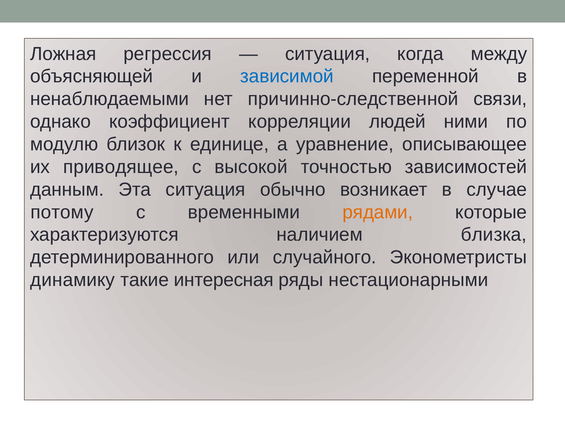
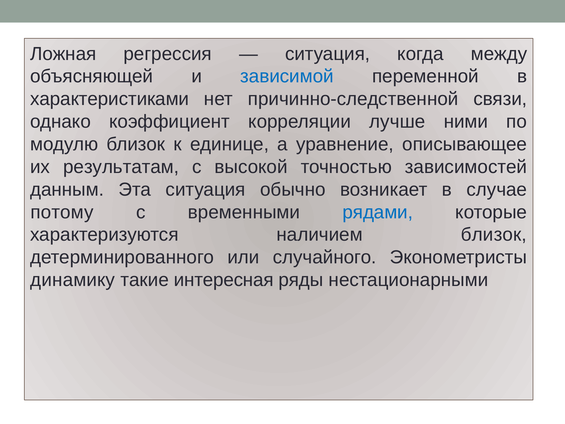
ненаблюдаемыми: ненаблюдаемыми -> характеристиками (110, 99)
людей: людей -> лучше (397, 122)
приводящее: приводящее -> результатам (121, 167)
рядами colour: orange -> blue (378, 212)
наличием близка: близка -> близок (494, 235)
